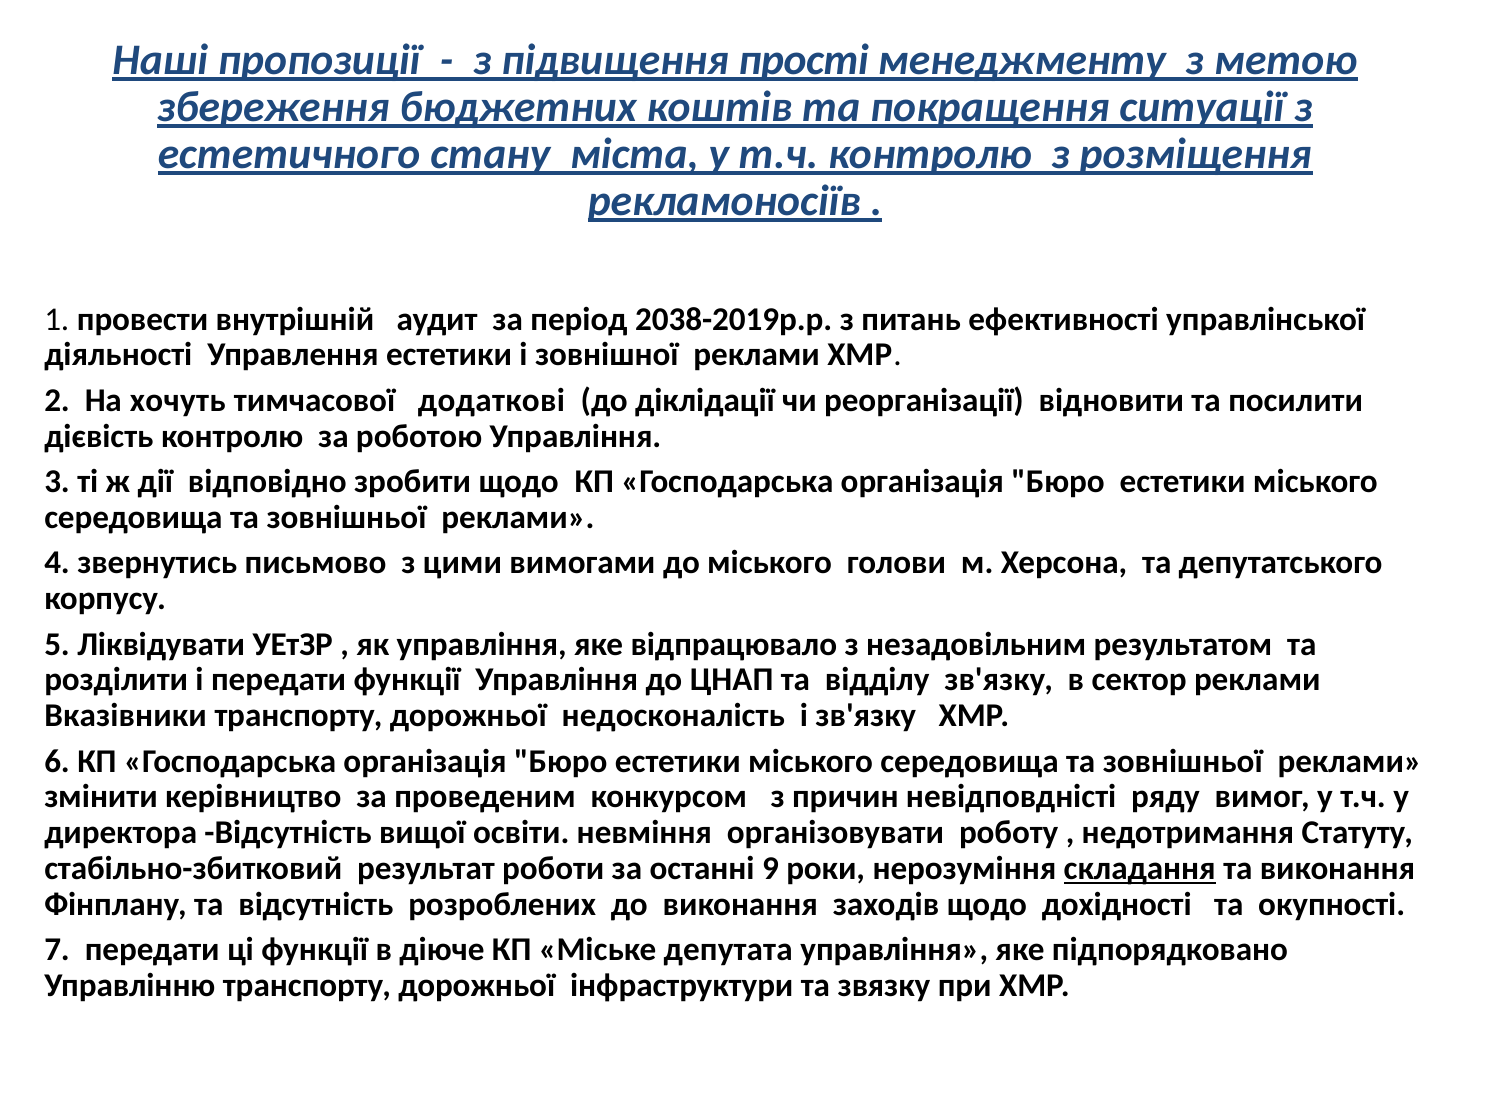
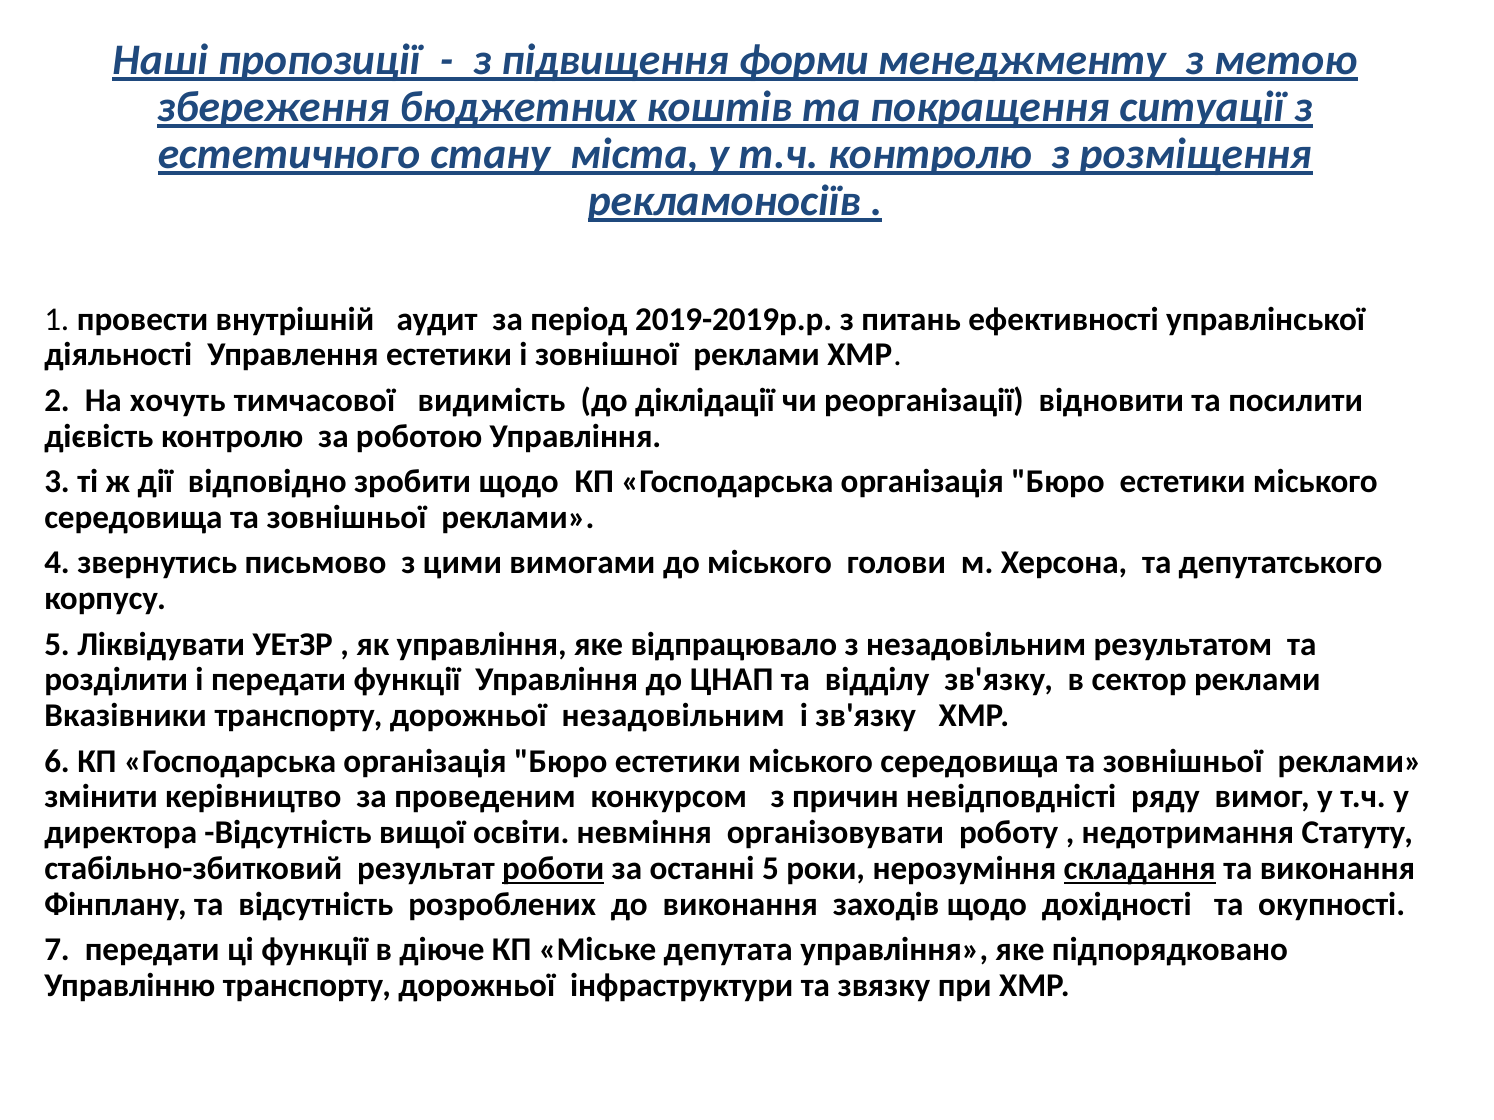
прості: прості -> форми (804, 60)
2038-2019р.р: 2038-2019р.р -> 2019-2019р.р (734, 319)
додаткові: додаткові -> видимість (492, 401)
дорожньої недосконалість: недосконалість -> незадовільним (673, 716)
роботи underline: none -> present (553, 869)
останні 9: 9 -> 5 (770, 869)
